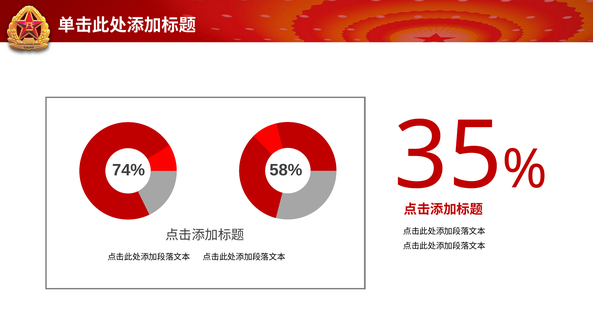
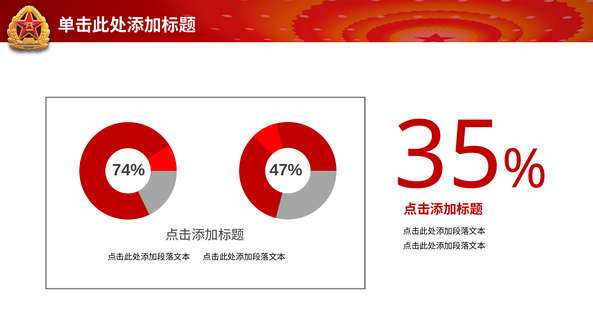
58%: 58% -> 47% (286, 170)
